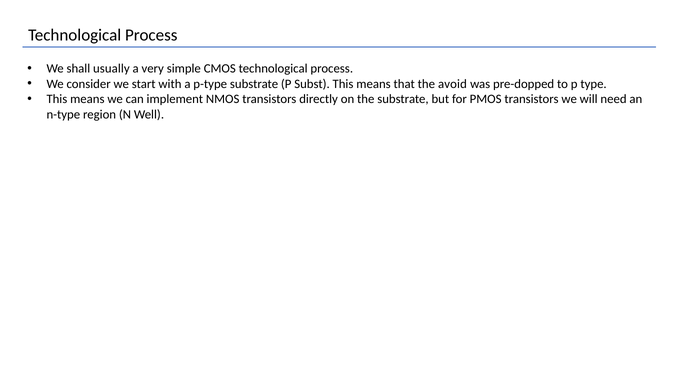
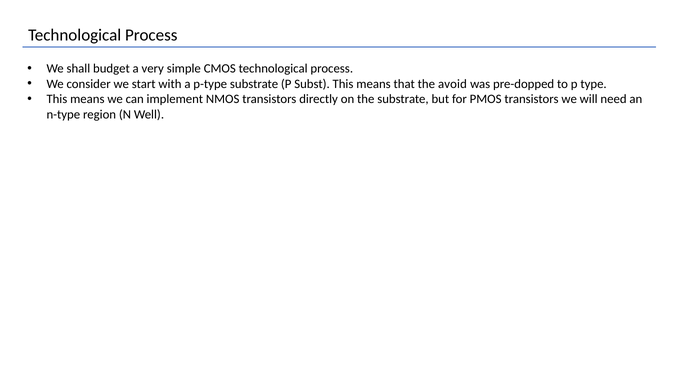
usually: usually -> budget (111, 69)
